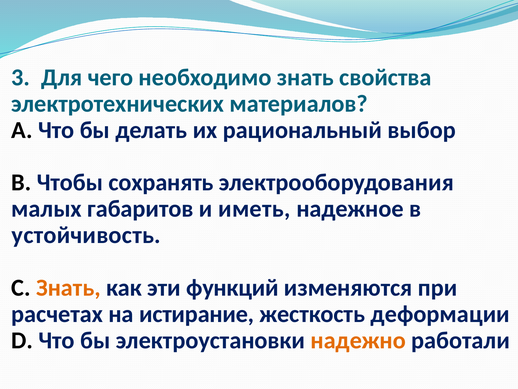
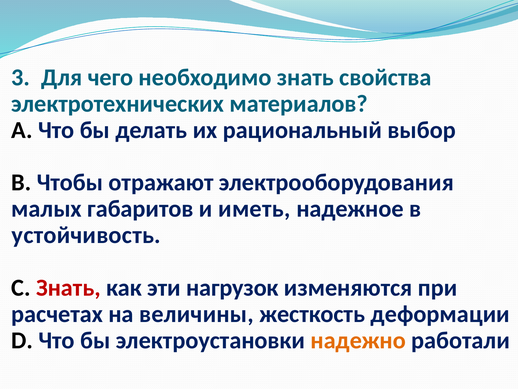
сохранять: сохранять -> отражают (161, 182)
Знать colour: orange -> red (68, 287)
функций: функций -> нагрузок (232, 287)
истирание: истирание -> величины (196, 314)
